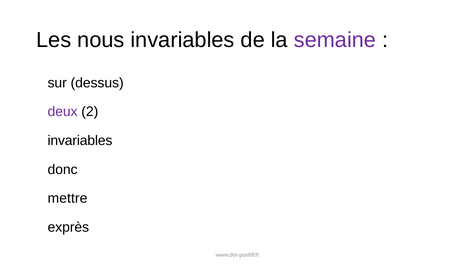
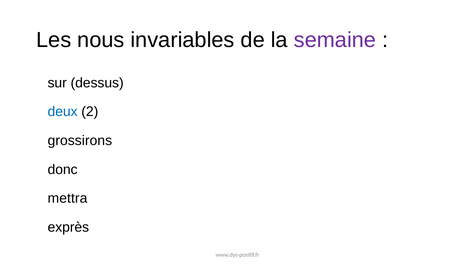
deux colour: purple -> blue (63, 112)
invariables: invariables -> grossirons (80, 141)
mettre: mettre -> mettra (68, 198)
